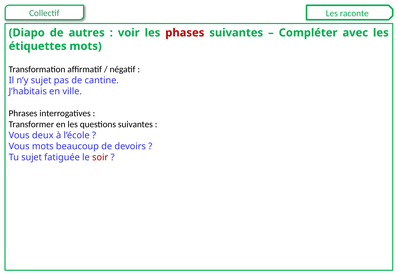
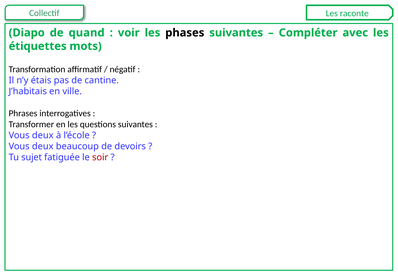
autres: autres -> quand (87, 33)
phases colour: red -> black (185, 33)
n’y sujet: sujet -> étais (41, 80)
mots: mots -> deux (43, 147)
